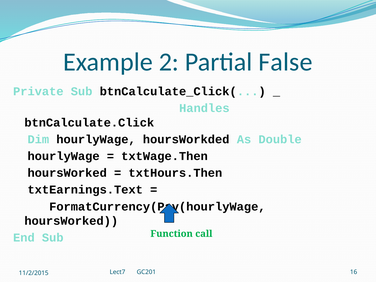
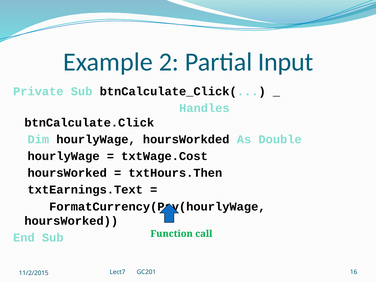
False: False -> Input (286, 62)
txtWage.Then: txtWage.Then -> txtWage.Cost (165, 156)
